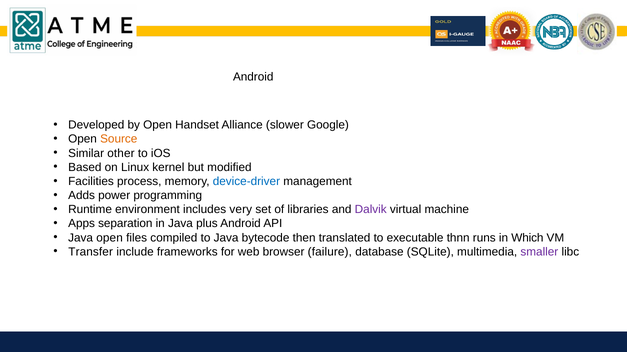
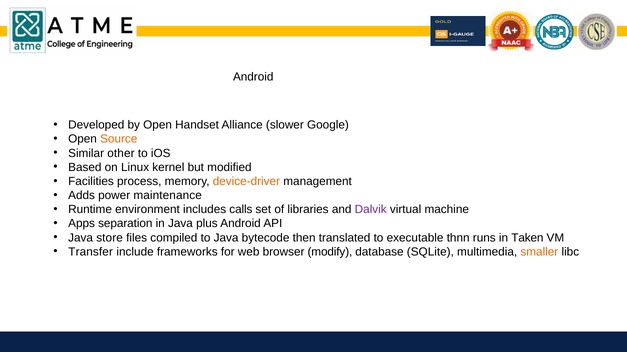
device-driver colour: blue -> orange (246, 182)
programming: programming -> maintenance (168, 196)
very: very -> calls (241, 210)
Java open: open -> store (110, 238)
Which: Which -> Taken (527, 238)
failure: failure -> modify (330, 252)
smaller colour: purple -> orange (539, 252)
